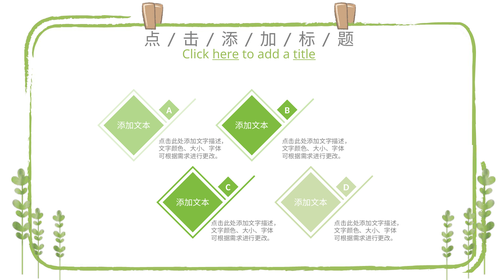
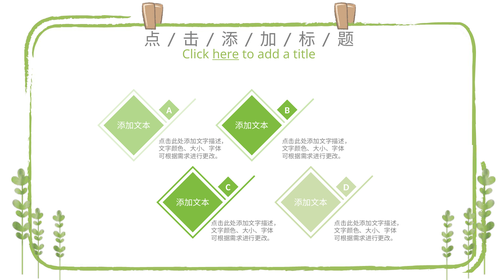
title underline: present -> none (304, 54)
